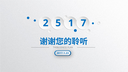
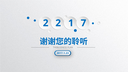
5: 5 -> 2 (58, 23)
